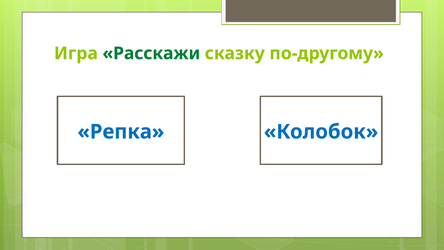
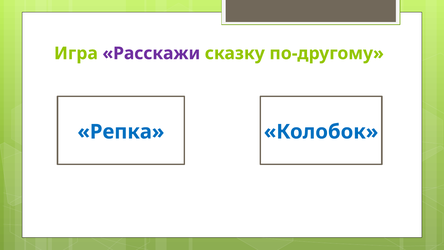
Расскажи colour: green -> purple (151, 53)
